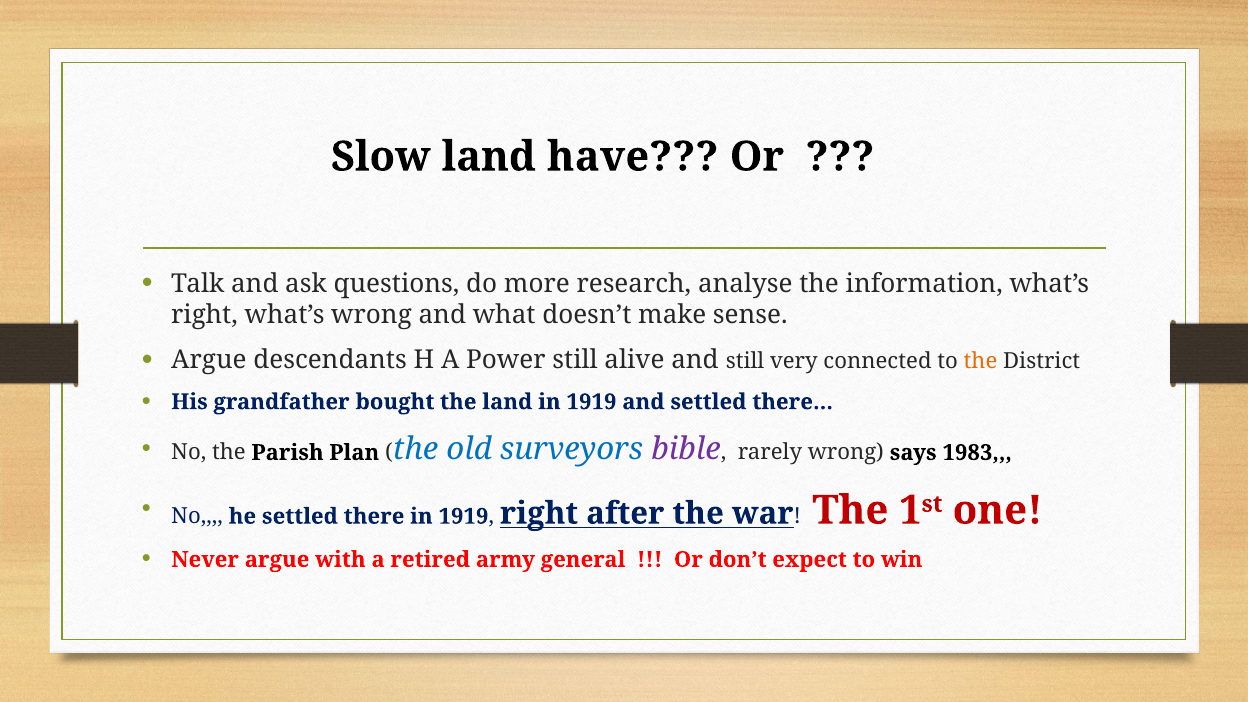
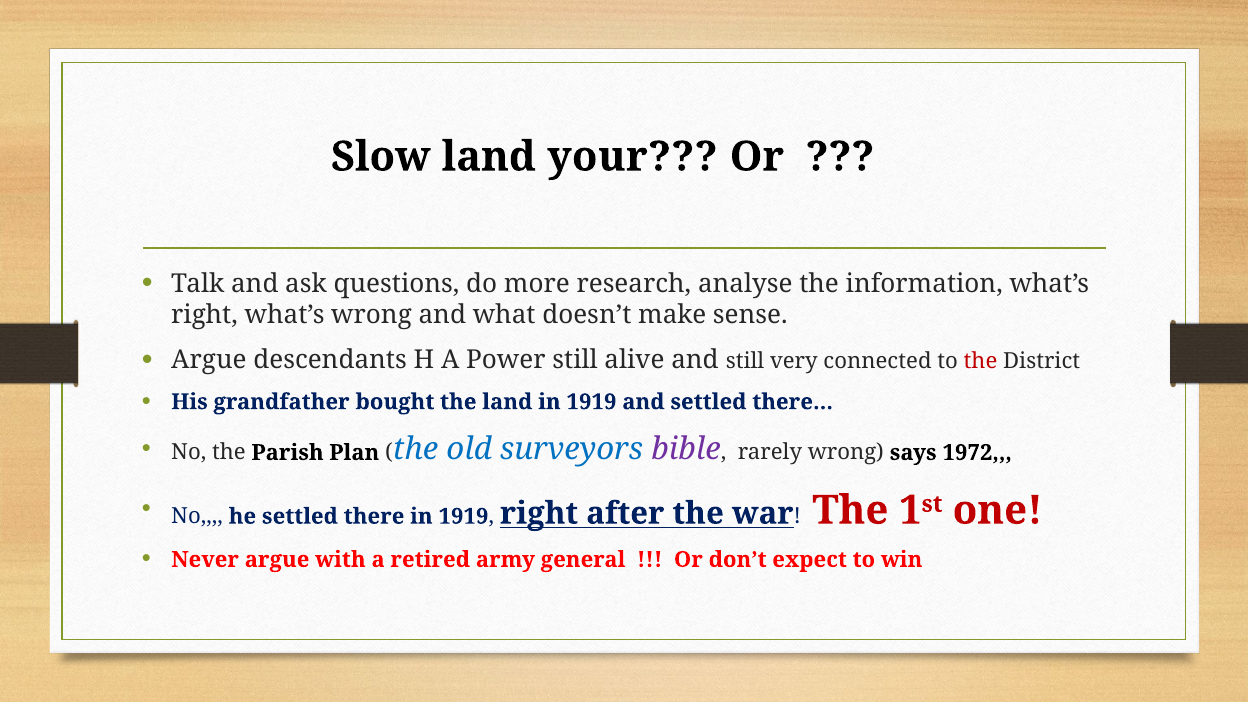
have: have -> your (633, 157)
the colour: orange -> red (981, 362)
1983: 1983 -> 1972 (977, 453)
